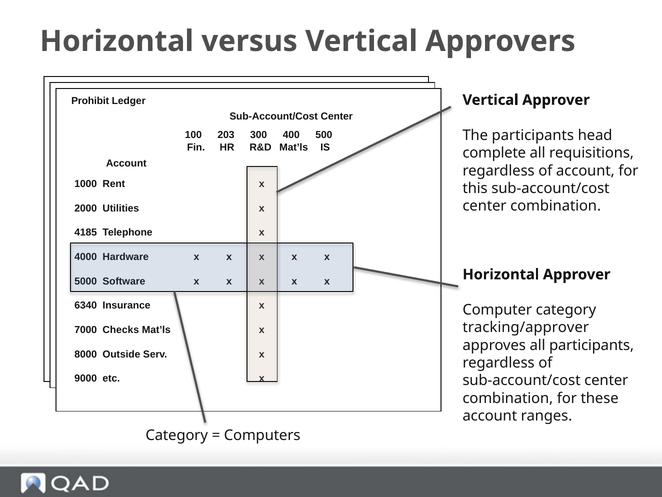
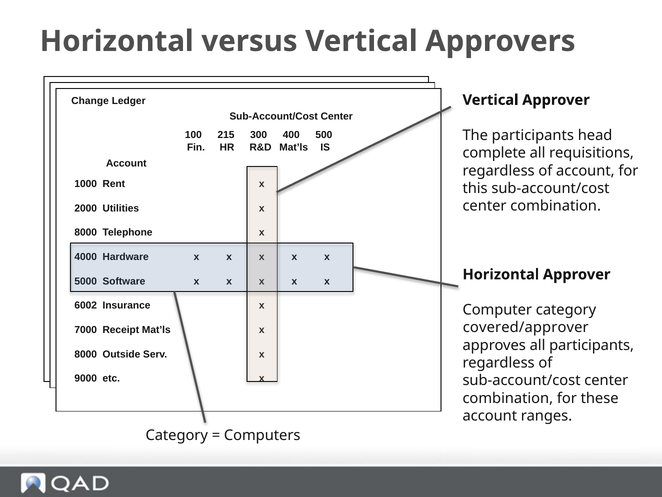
Prohibit: Prohibit -> Change (90, 101)
203: 203 -> 215 (226, 135)
4185: 4185 -> 8000 (86, 232)
6340: 6340 -> 6002 (86, 305)
tracking/approver: tracking/approver -> covered/approver (526, 327)
Checks: Checks -> Receipt (121, 330)
